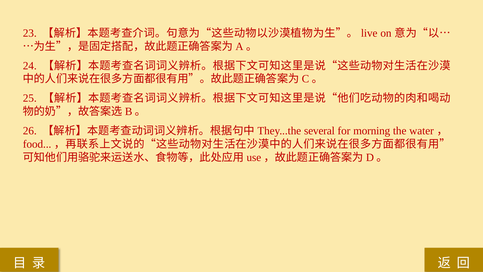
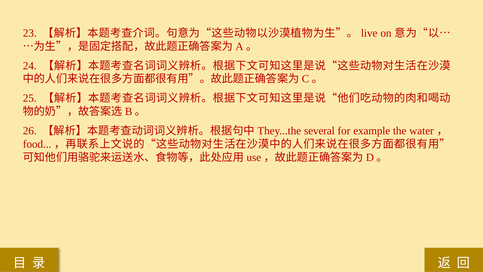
morning: morning -> example (372, 131)
